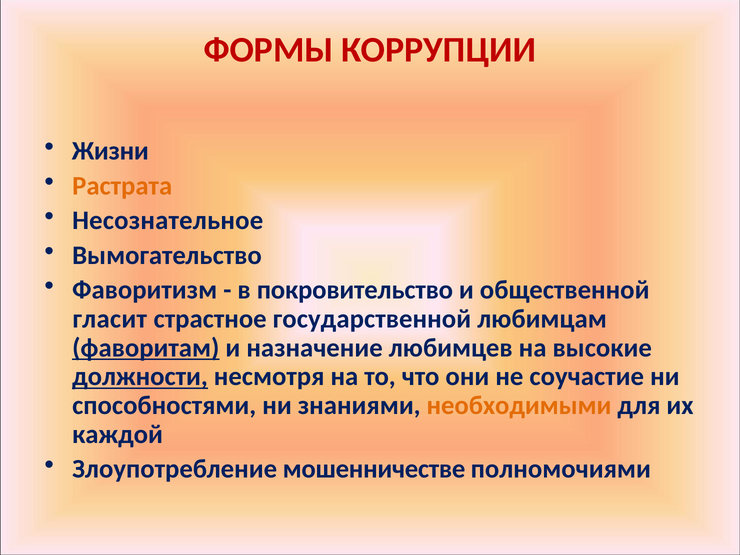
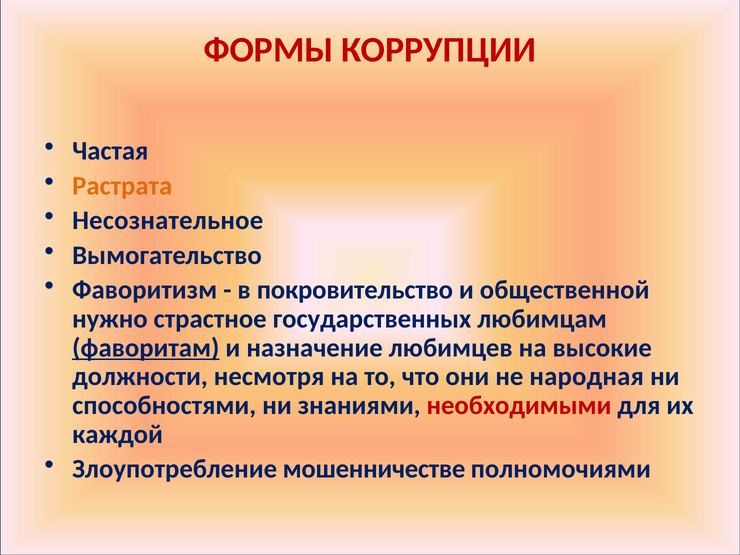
Жизни: Жизни -> Частая (110, 151)
гласит: гласит -> нужно (110, 319)
государственной: государственной -> государственных (372, 319)
должности underline: present -> none (140, 377)
соучастие: соучастие -> народная (587, 377)
необходимыми colour: orange -> red (519, 405)
